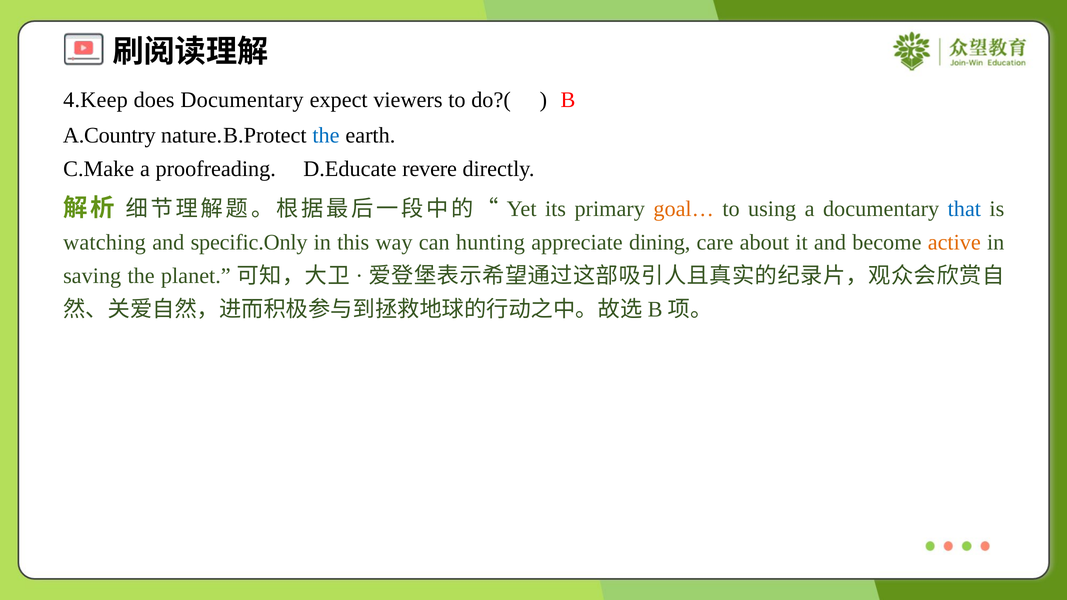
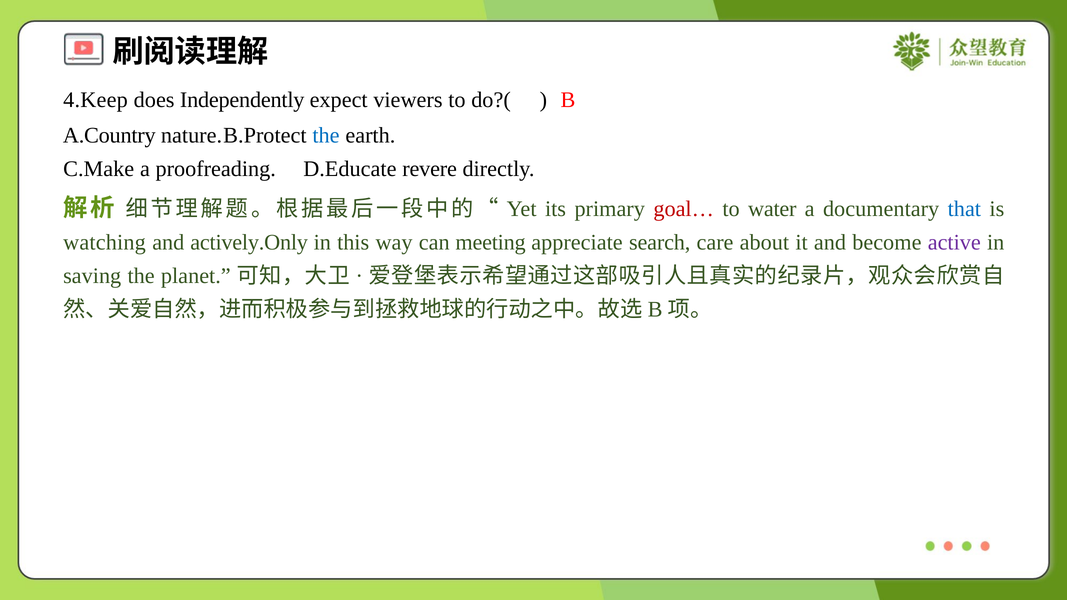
does Documentary: Documentary -> Independently (242, 100)
goal… colour: orange -> red (684, 209)
using: using -> water (772, 209)
specific.Only: specific.Only -> actively.Only (249, 243)
hunting: hunting -> meeting (491, 243)
dining: dining -> search (660, 243)
active colour: orange -> purple (954, 243)
